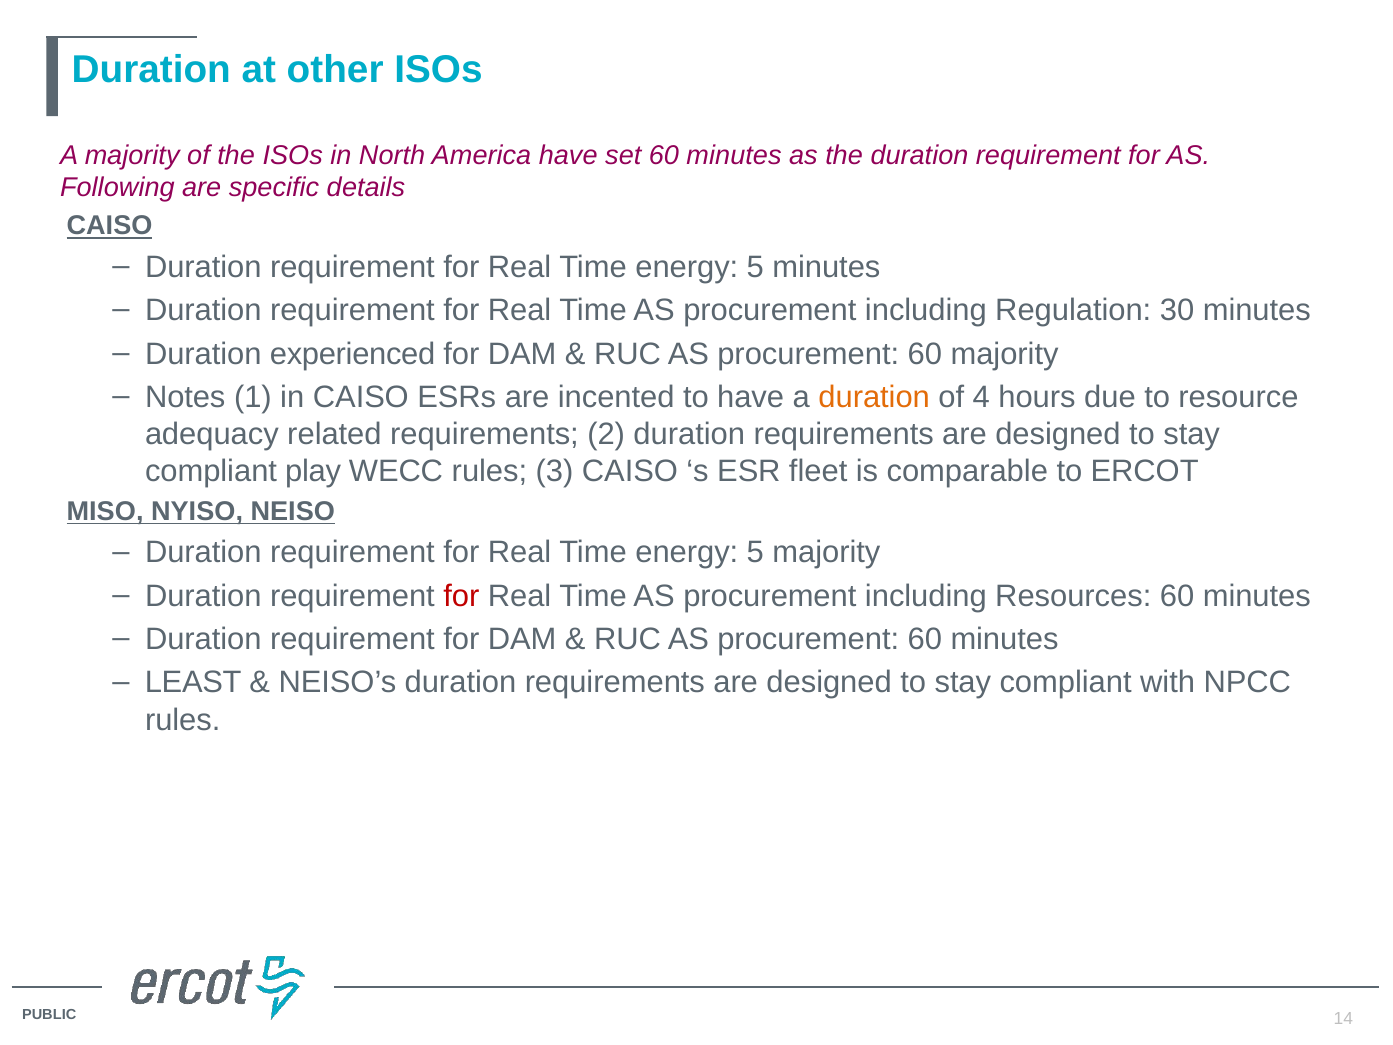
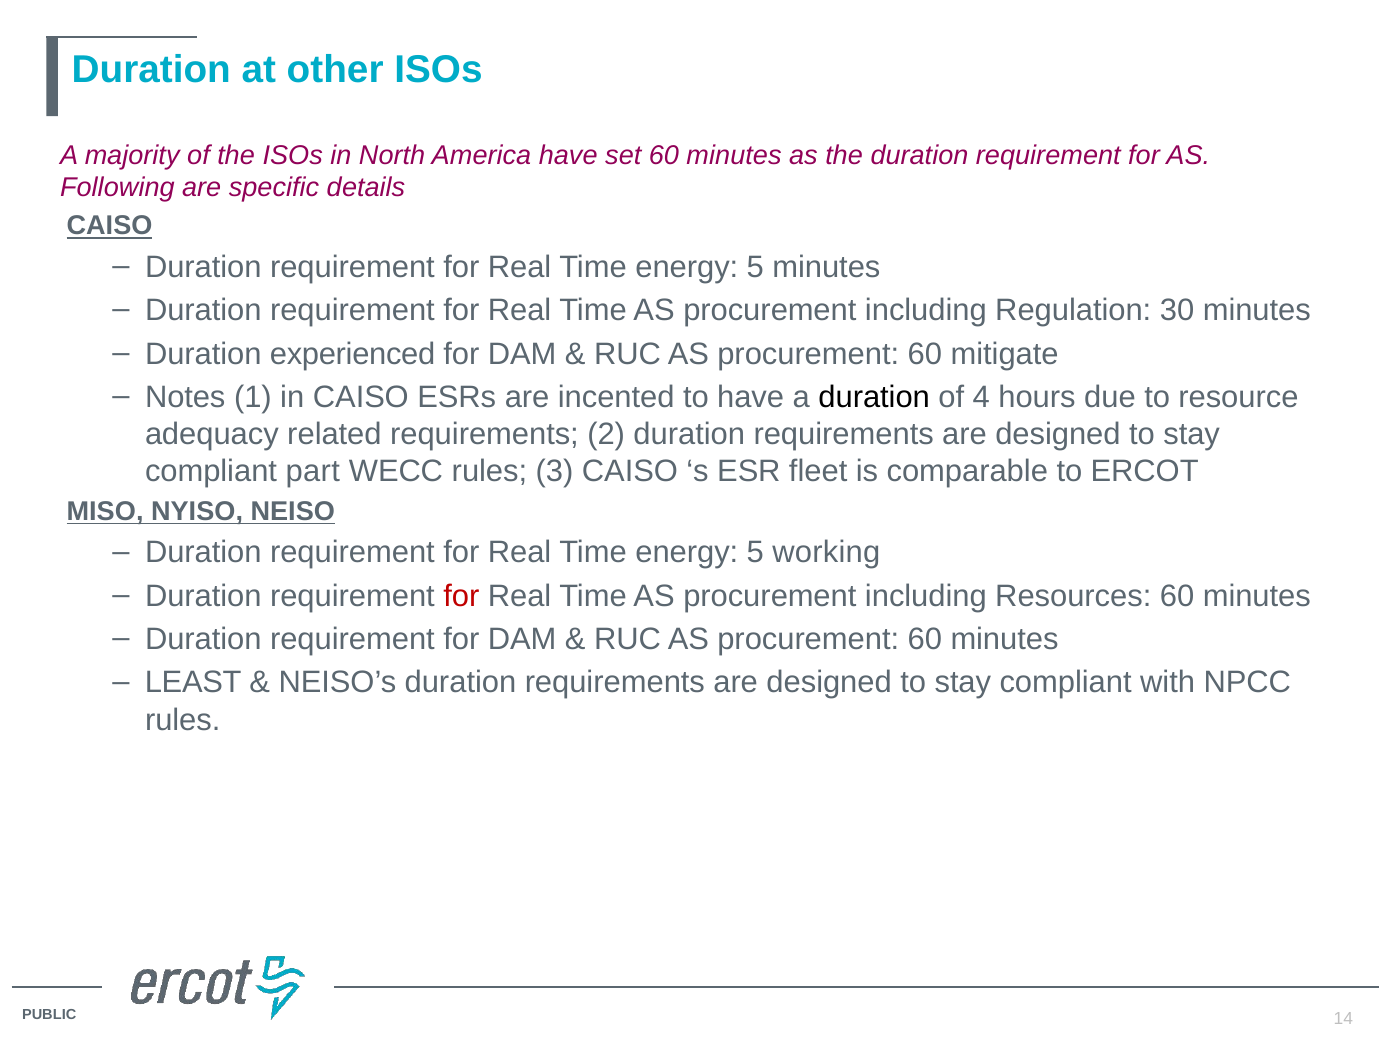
60 majority: majority -> mitigate (1005, 354)
duration colour: orange -> black (874, 397)
play: play -> part (313, 471)
5 majority: majority -> working (826, 553)
